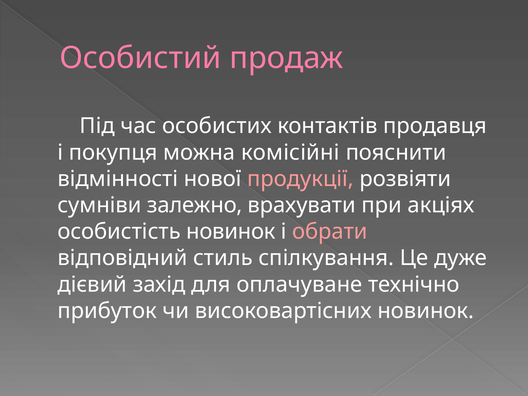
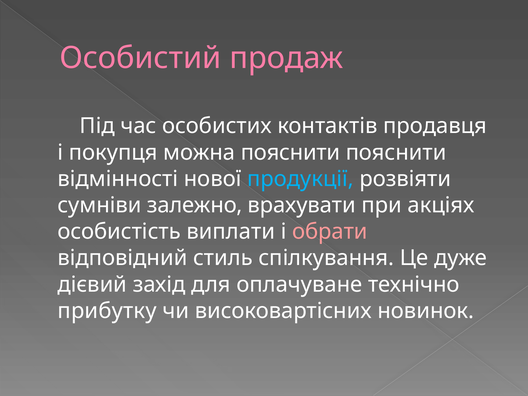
можна комісійні: комісійні -> пояснити (291, 152)
продукції colour: pink -> light blue (300, 179)
особистість новинок: новинок -> виплати (231, 232)
прибуток: прибуток -> прибутку (107, 311)
